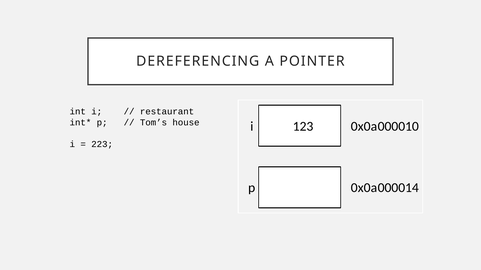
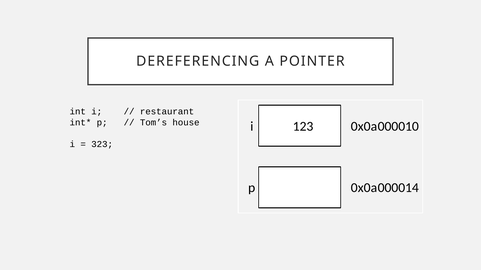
223: 223 -> 323 (102, 144)
